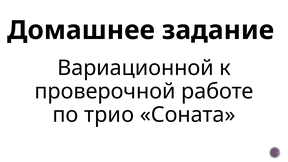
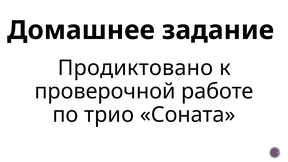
Вариационной: Вариационной -> Продиктовано (135, 68)
